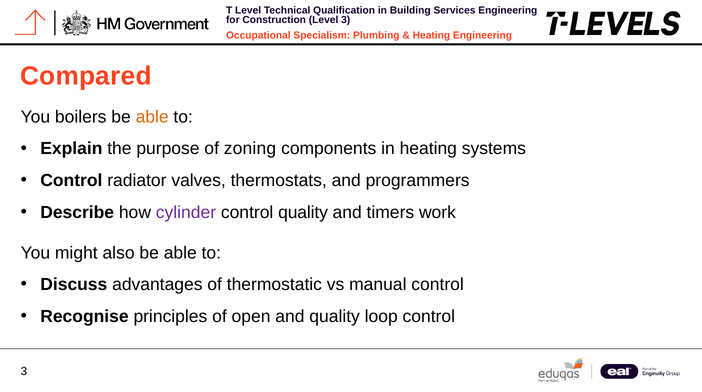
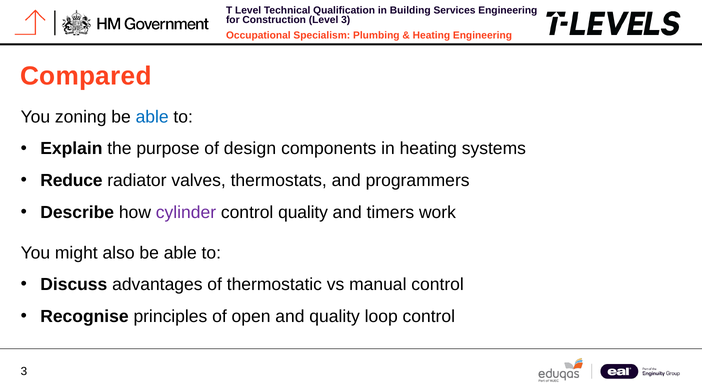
boilers: boilers -> zoning (81, 117)
able colour: orange -> blue (152, 117)
zoning: zoning -> design (250, 149)
Control: Control -> Reduce (71, 181)
